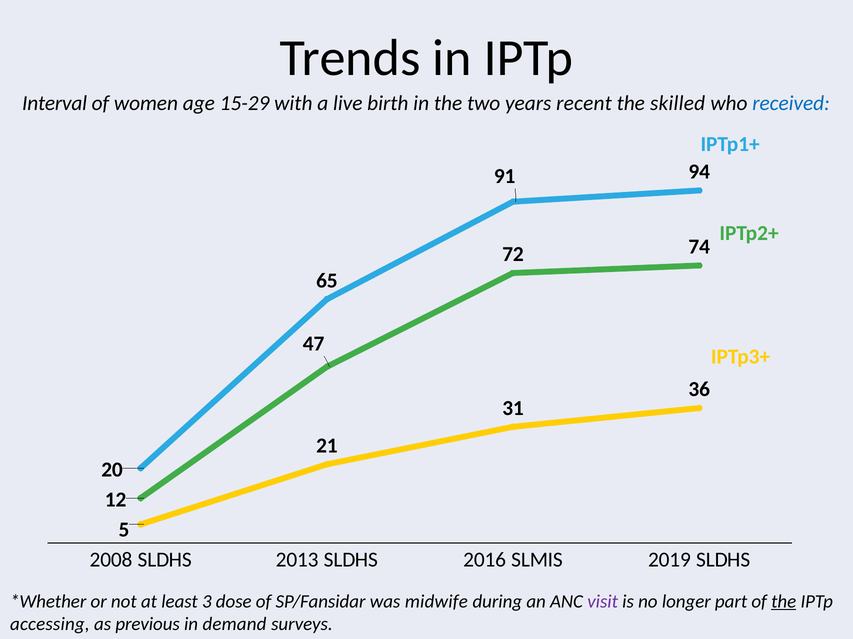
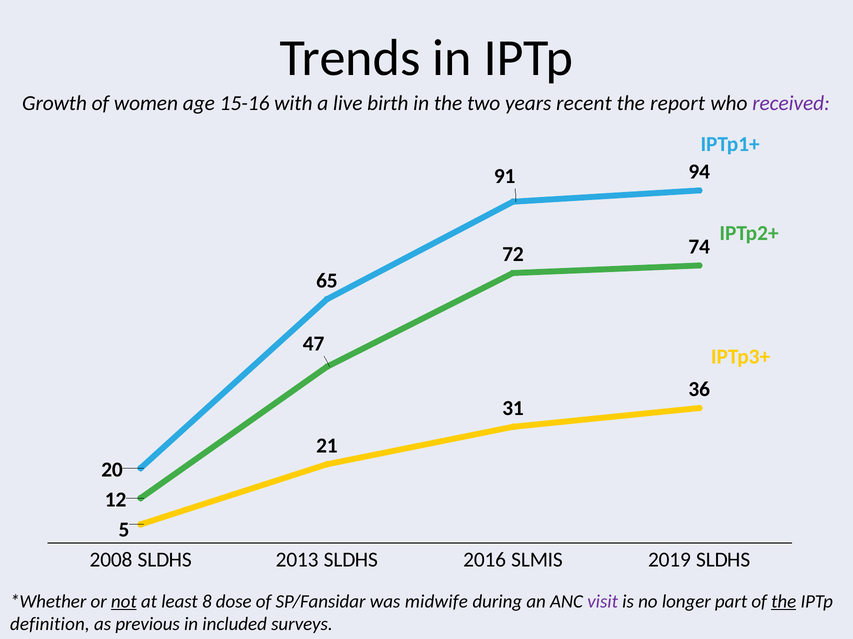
Interval: Interval -> Growth (55, 103)
15-29: 15-29 -> 15-16 (245, 103)
skilled: skilled -> report (678, 103)
received colour: blue -> purple (791, 103)
not underline: none -> present (124, 602)
3: 3 -> 8 (207, 602)
accessing: accessing -> definition (50, 625)
demand: demand -> included (235, 625)
